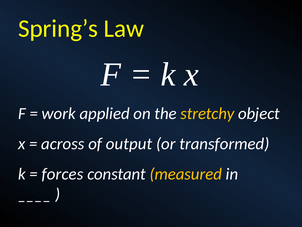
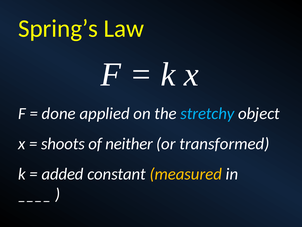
work: work -> done (59, 113)
stretchy colour: yellow -> light blue (207, 113)
across: across -> shoots (63, 144)
output: output -> neither (129, 144)
forces: forces -> added (63, 174)
